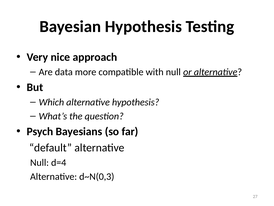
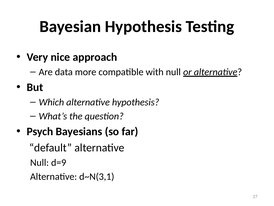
d=4: d=4 -> d=9 (59, 162)
d~N(0,3: d~N(0,3 -> d~N(3,1 (97, 176)
